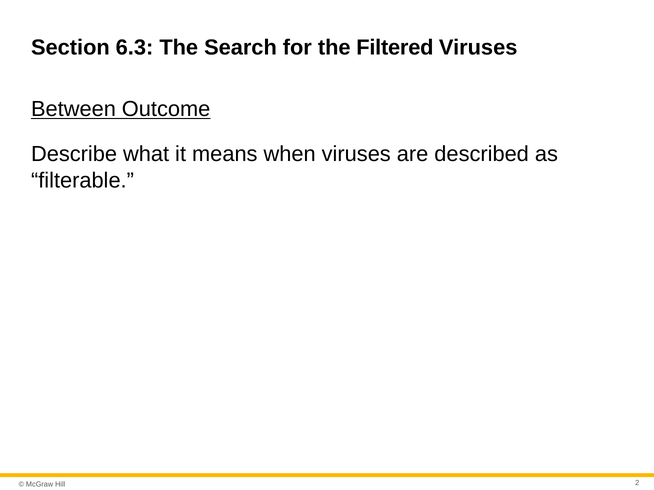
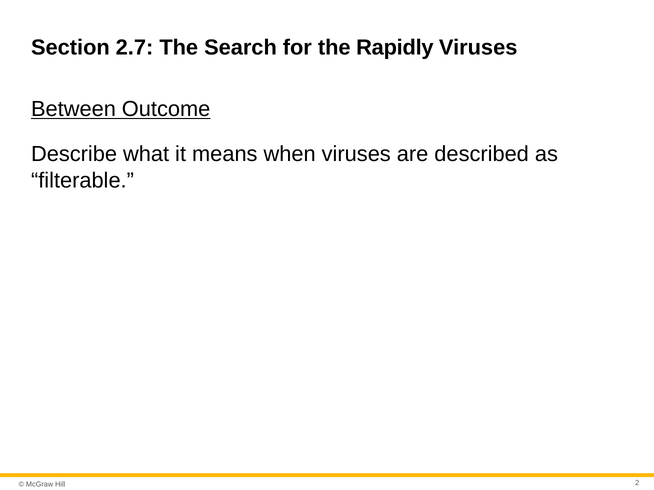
6.3: 6.3 -> 2.7 (134, 48)
Filtered: Filtered -> Rapidly (395, 48)
